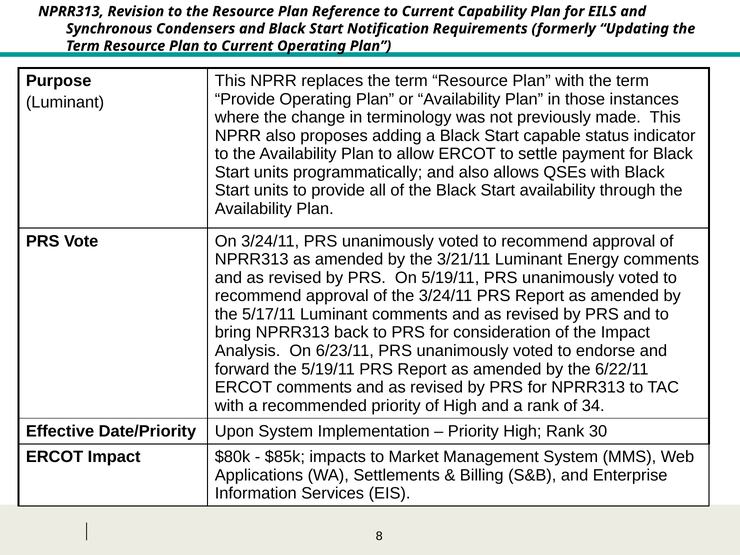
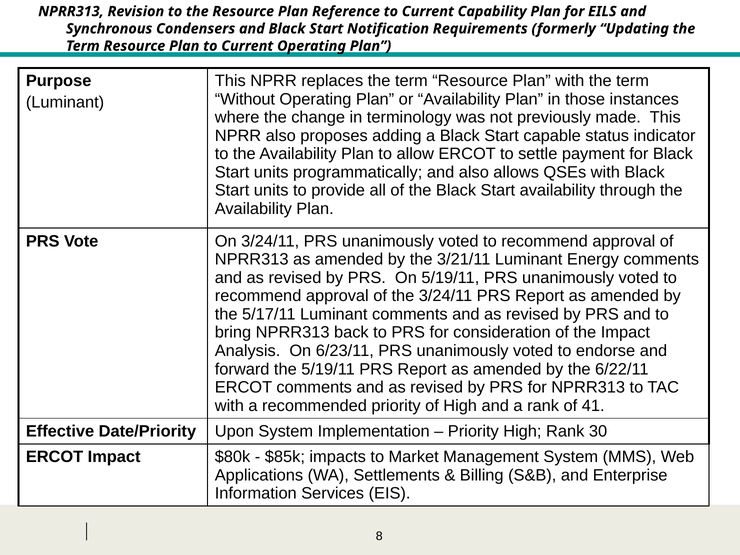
Provide: Provide -> Without (245, 99)
34: 34 -> 41 (593, 406)
